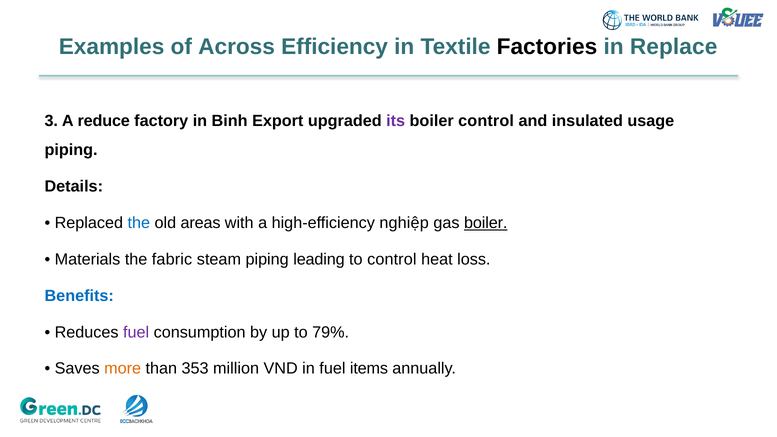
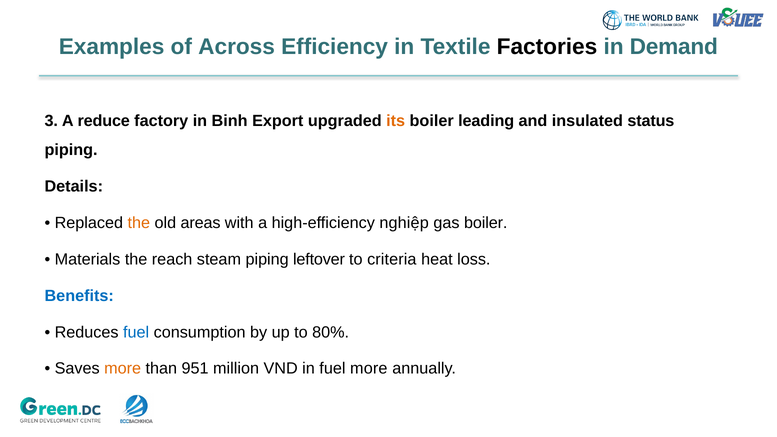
Replace: Replace -> Demand (674, 47)
its colour: purple -> orange (396, 121)
boiler control: control -> leading (486, 121)
usage: usage -> status (651, 121)
the colour: blue -> orange (139, 223)
boiler underline: present -> none (486, 223)
fabric: fabric -> reach (172, 259)
leading: leading -> leftover (319, 259)
to control: control -> criteria (392, 259)
fuel colour: purple -> blue (136, 332)
79%: 79% -> 80% (331, 332)
353: 353 -> 951 (195, 369)
fuel items: items -> more (369, 369)
